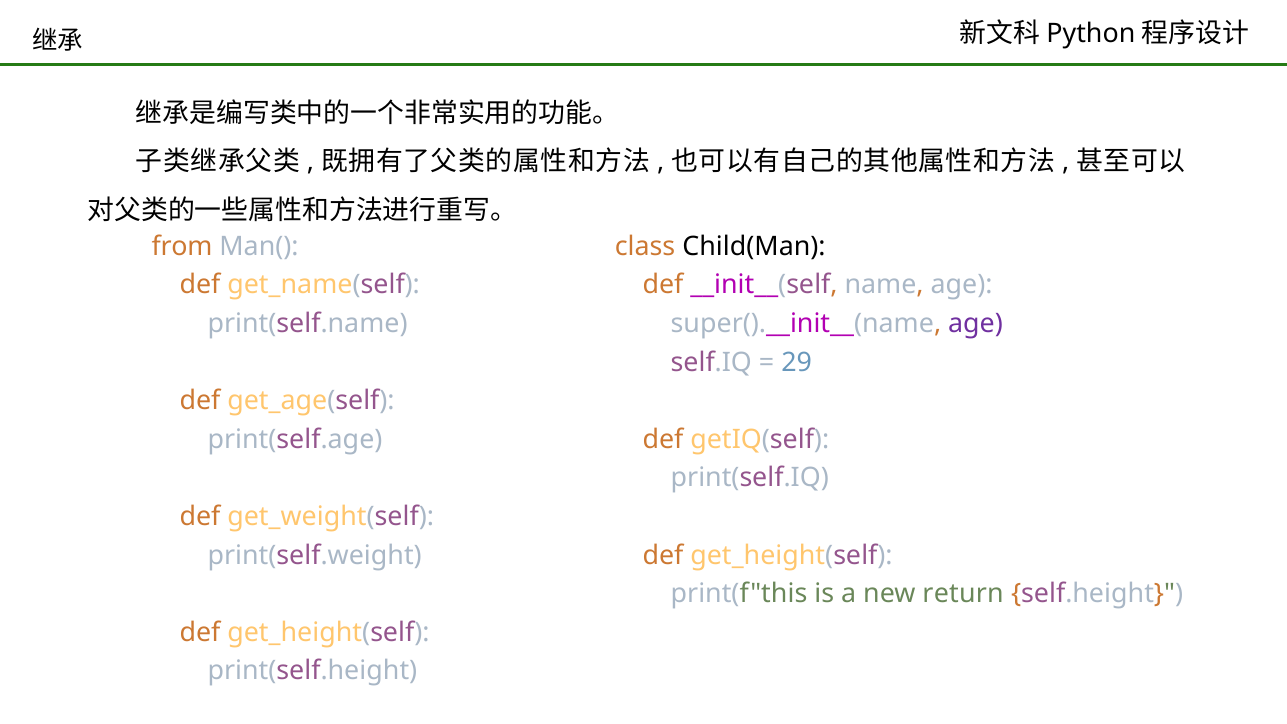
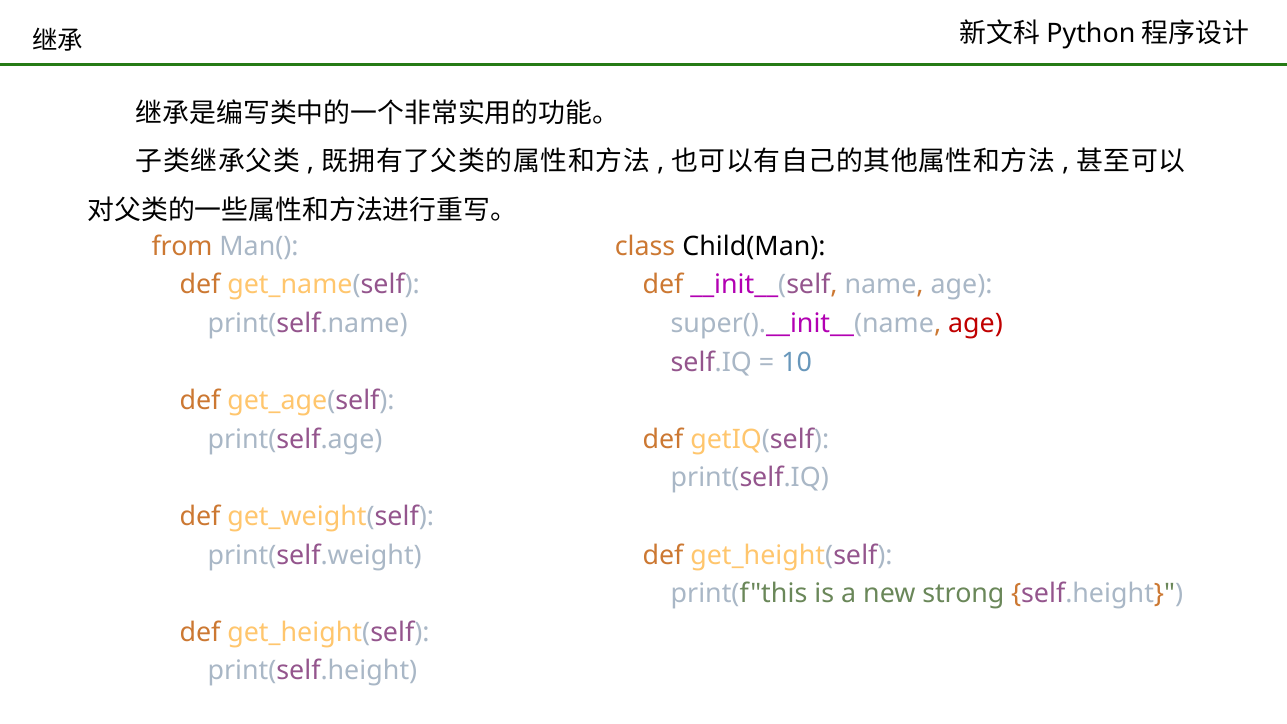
age colour: purple -> red (976, 324)
29: 29 -> 10 (797, 362)
return: return -> strong (963, 594)
